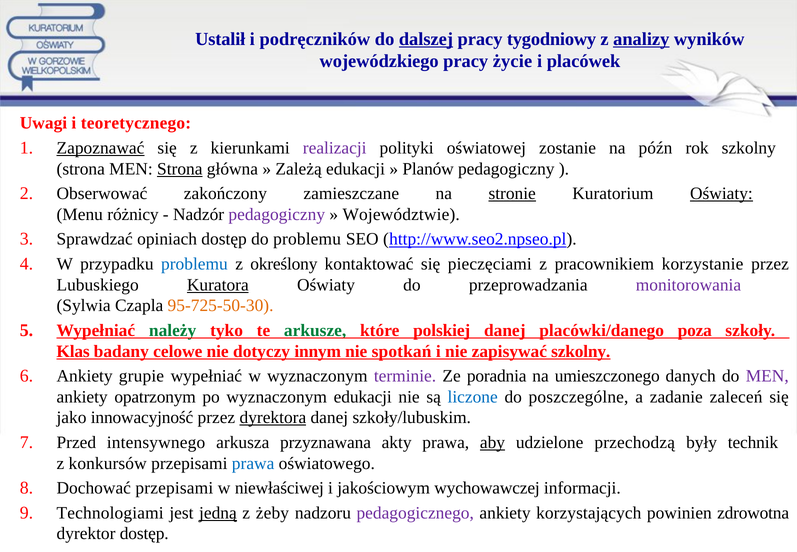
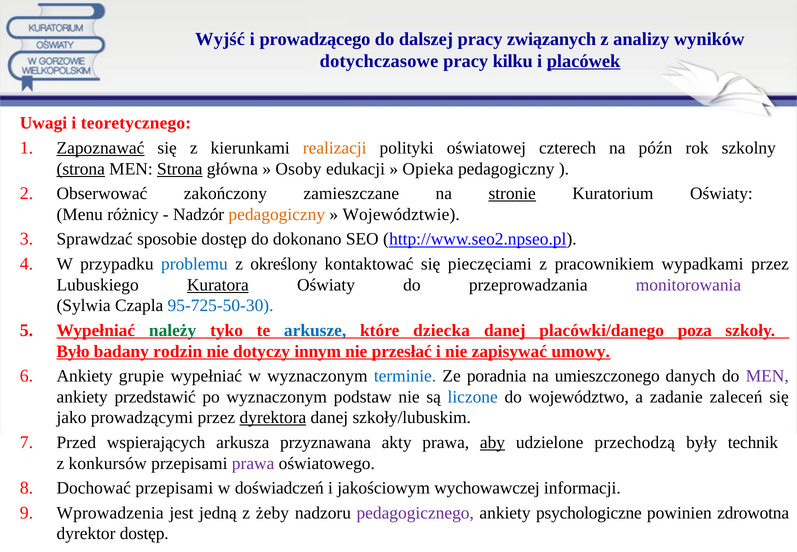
Ustalił: Ustalił -> Wyjść (220, 39)
podręczników: podręczników -> prowadzącego (315, 39)
dalszej underline: present -> none (426, 39)
tygodniowy: tygodniowy -> związanych (552, 39)
analizy underline: present -> none (641, 39)
wojewódzkiego: wojewódzkiego -> dotychczasowe (379, 61)
życie: życie -> kilku (513, 61)
placówek underline: none -> present (584, 61)
realizacji colour: purple -> orange (335, 148)
zostanie: zostanie -> czterech (568, 148)
strona underline: none -> present (81, 169)
Zależą: Zależą -> Osoby (299, 169)
Planów: Planów -> Opieka (428, 169)
Oświaty underline: present -> none (721, 194)
pedagogiczny colour: purple -> orange (277, 214)
opiniach: opiniach -> sposobie (167, 239)
do problemu: problemu -> dokonano (307, 239)
korzystanie: korzystanie -> wypadkami (703, 264)
95-725-50-30 colour: orange -> blue (221, 306)
arkusze colour: green -> blue (315, 330)
polskiej: polskiej -> dziecka (442, 330)
Klas: Klas -> Było (73, 351)
celowe: celowe -> rodzin (178, 351)
spotkań: spotkań -> przesłać (402, 351)
zapisywać szkolny: szkolny -> umowy (581, 351)
terminie colour: purple -> blue (405, 376)
opatrzonym: opatrzonym -> przedstawić (155, 397)
wyznaczonym edukacji: edukacji -> podstaw (363, 397)
poszczególne: poszczególne -> województwo (579, 397)
innowacyjność: innowacyjność -> prowadzącymi (142, 418)
intensywnego: intensywnego -> wspierających (156, 442)
prawa colour: blue -> purple (253, 463)
niewłaściwej: niewłaściwej -> doświadczeń (279, 488)
Technologiami: Technologiami -> Wprowadzenia (110, 513)
jedną underline: present -> none (218, 513)
korzystających: korzystających -> psychologiczne (589, 513)
